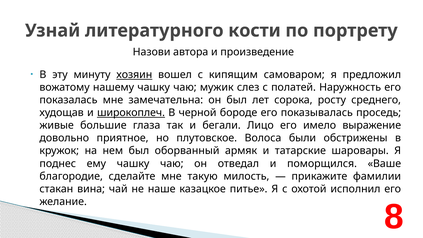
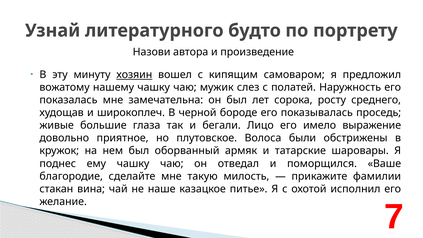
кости: кости -> будто (255, 31)
широкоплеч underline: present -> none (131, 113)
8: 8 -> 7 (394, 217)
